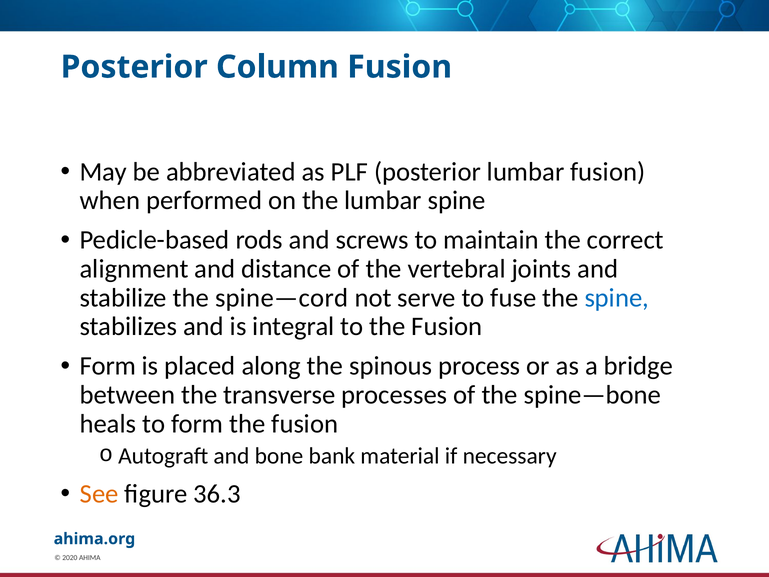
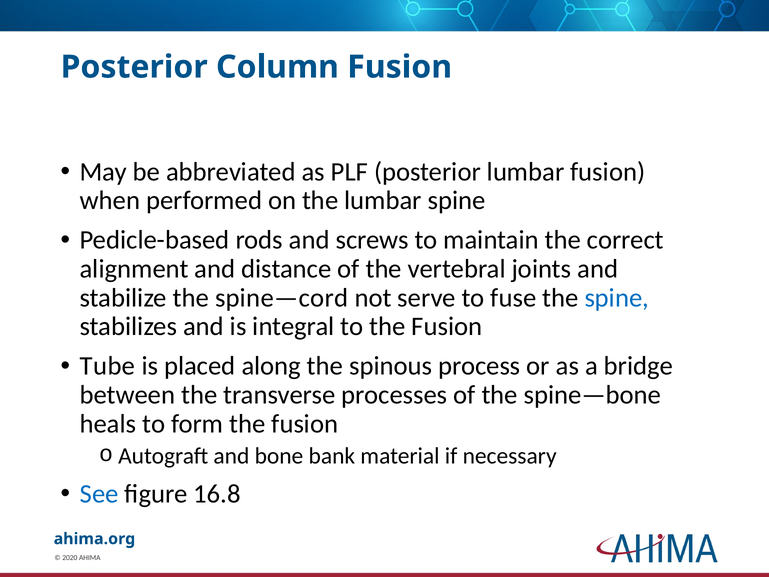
Form: Form -> Tube (108, 366)
See colour: orange -> blue (99, 494)
36.3: 36.3 -> 16.8 (217, 494)
